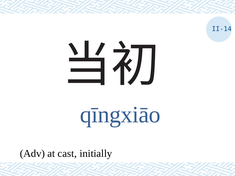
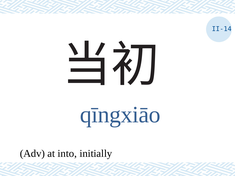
cast: cast -> into (67, 154)
